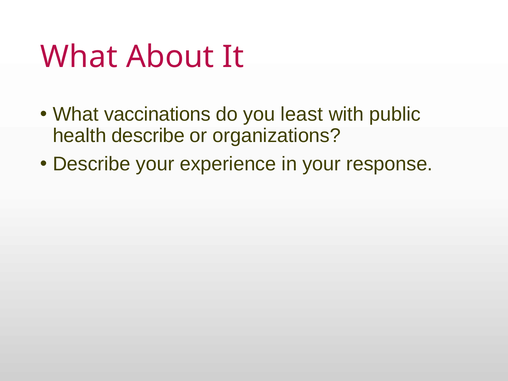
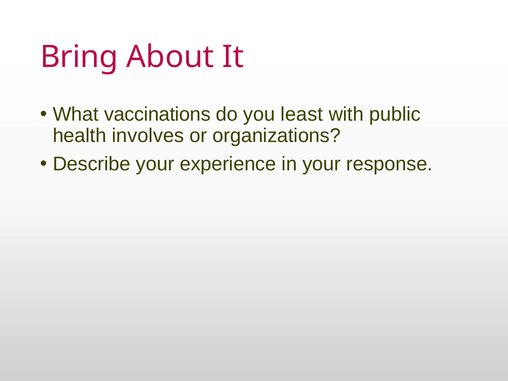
What: What -> Bring (79, 57)
health describe: describe -> involves (148, 136)
